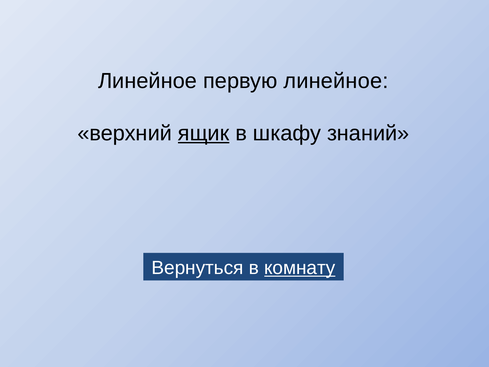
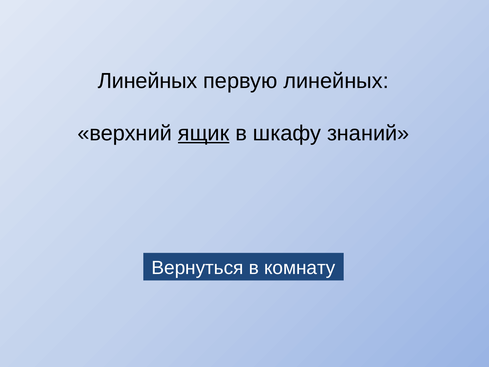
Линейное: Линейное -> Линейных (148, 81)
первую линейное: линейное -> линейных (336, 81)
комнату underline: present -> none (300, 268)
